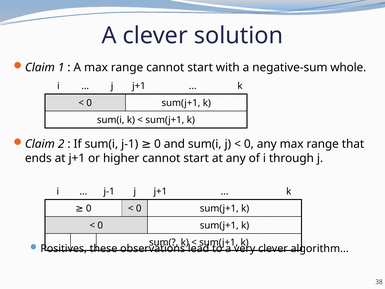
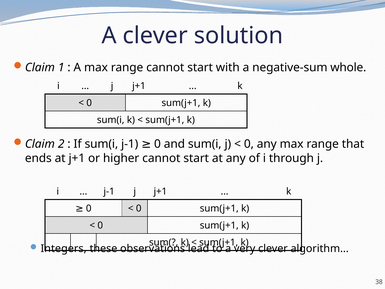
Positives: Positives -> Integers (64, 248)
